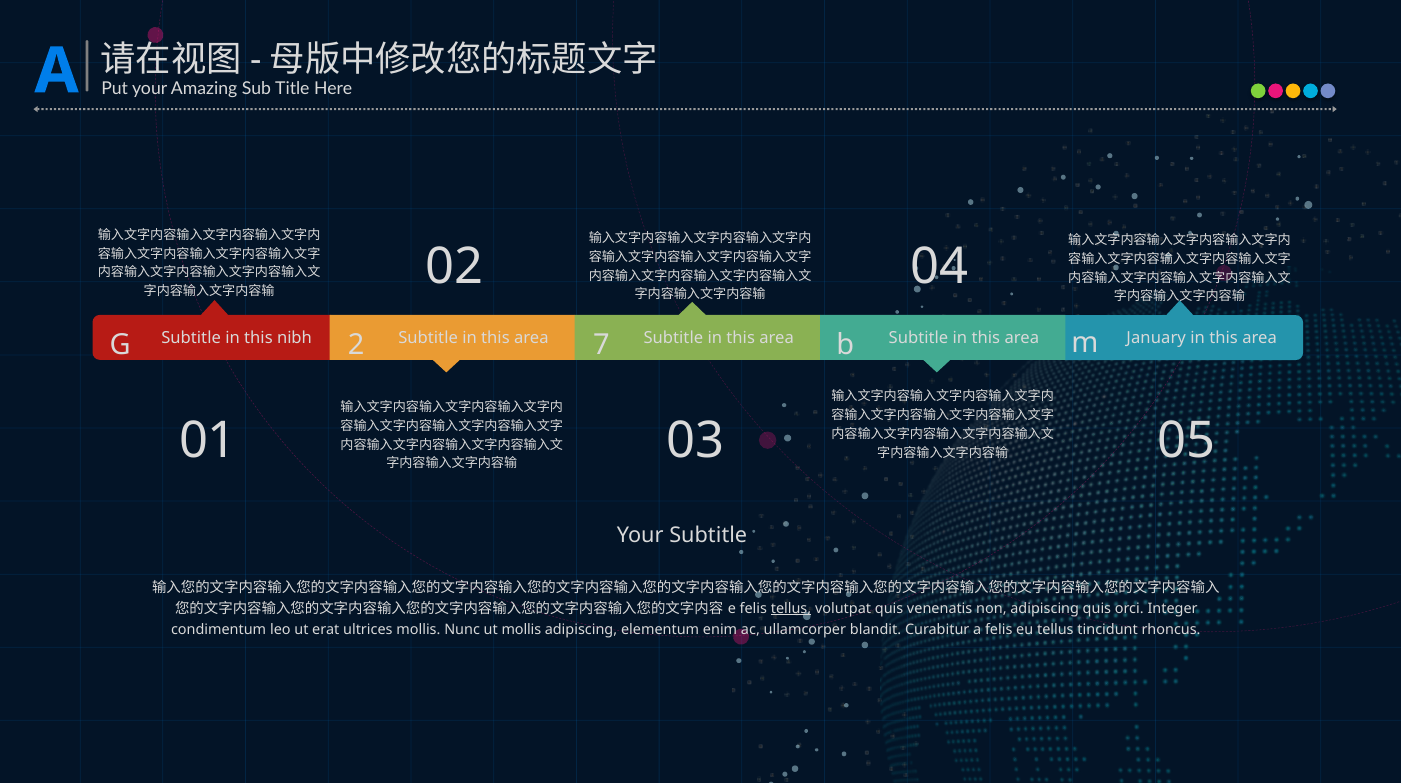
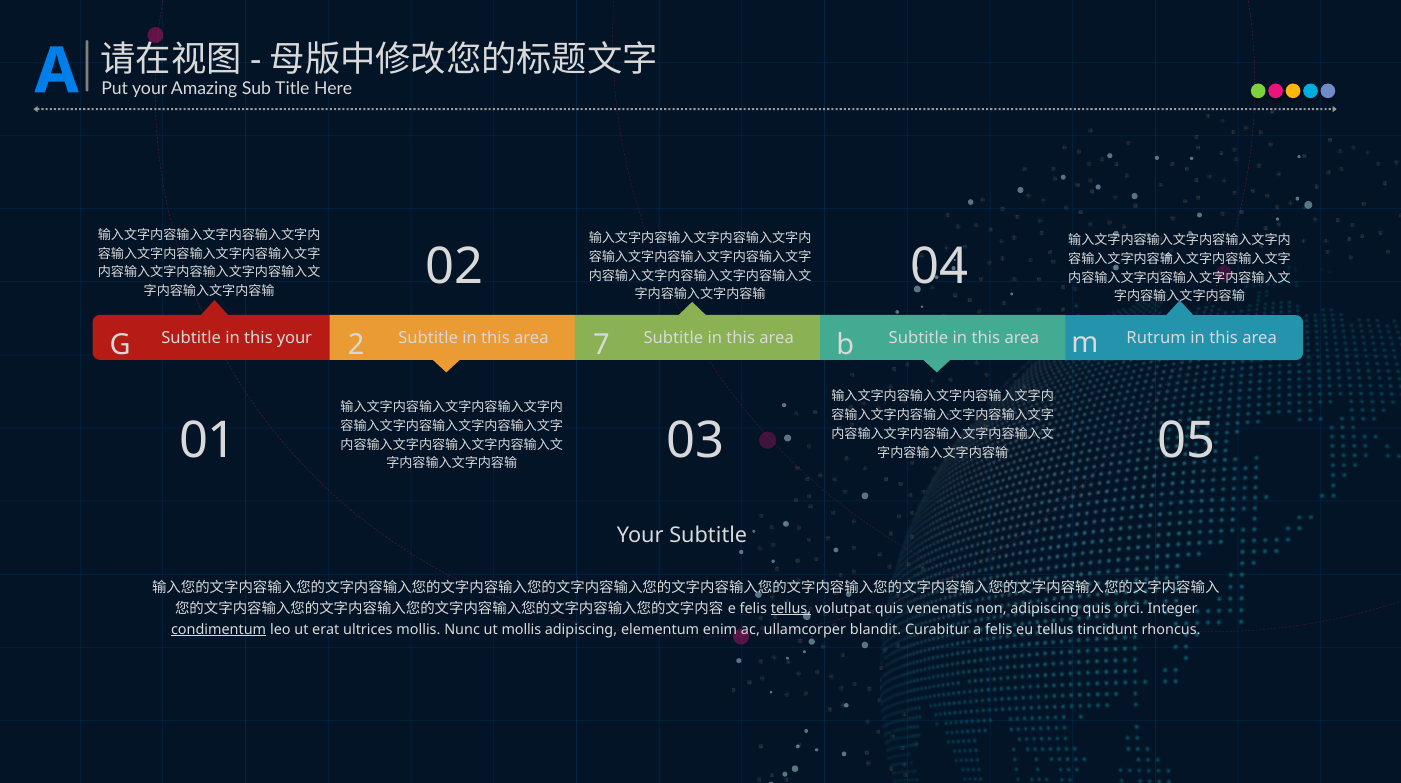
this nibh: nibh -> your (294, 338)
January: January -> Rutrum (1156, 338)
condimentum underline: none -> present (219, 629)
